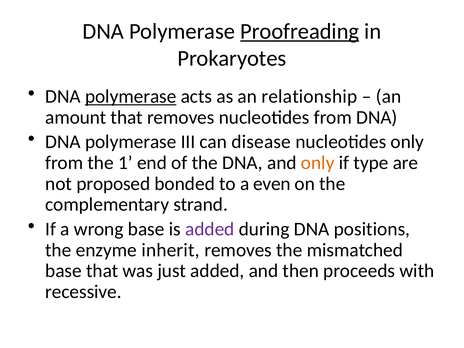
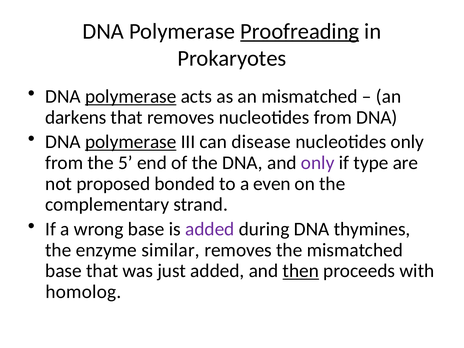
an relationship: relationship -> mismatched (309, 96)
amount: amount -> darkens (76, 117)
polymerase underline: none -> present (131, 142)
1: 1 -> 5 (125, 163)
only colour: orange -> purple (318, 163)
positions: positions -> thymines (372, 229)
inherit: inherit -> similar (171, 250)
then underline: none -> present (301, 271)
recessive: recessive -> homolog (83, 292)
